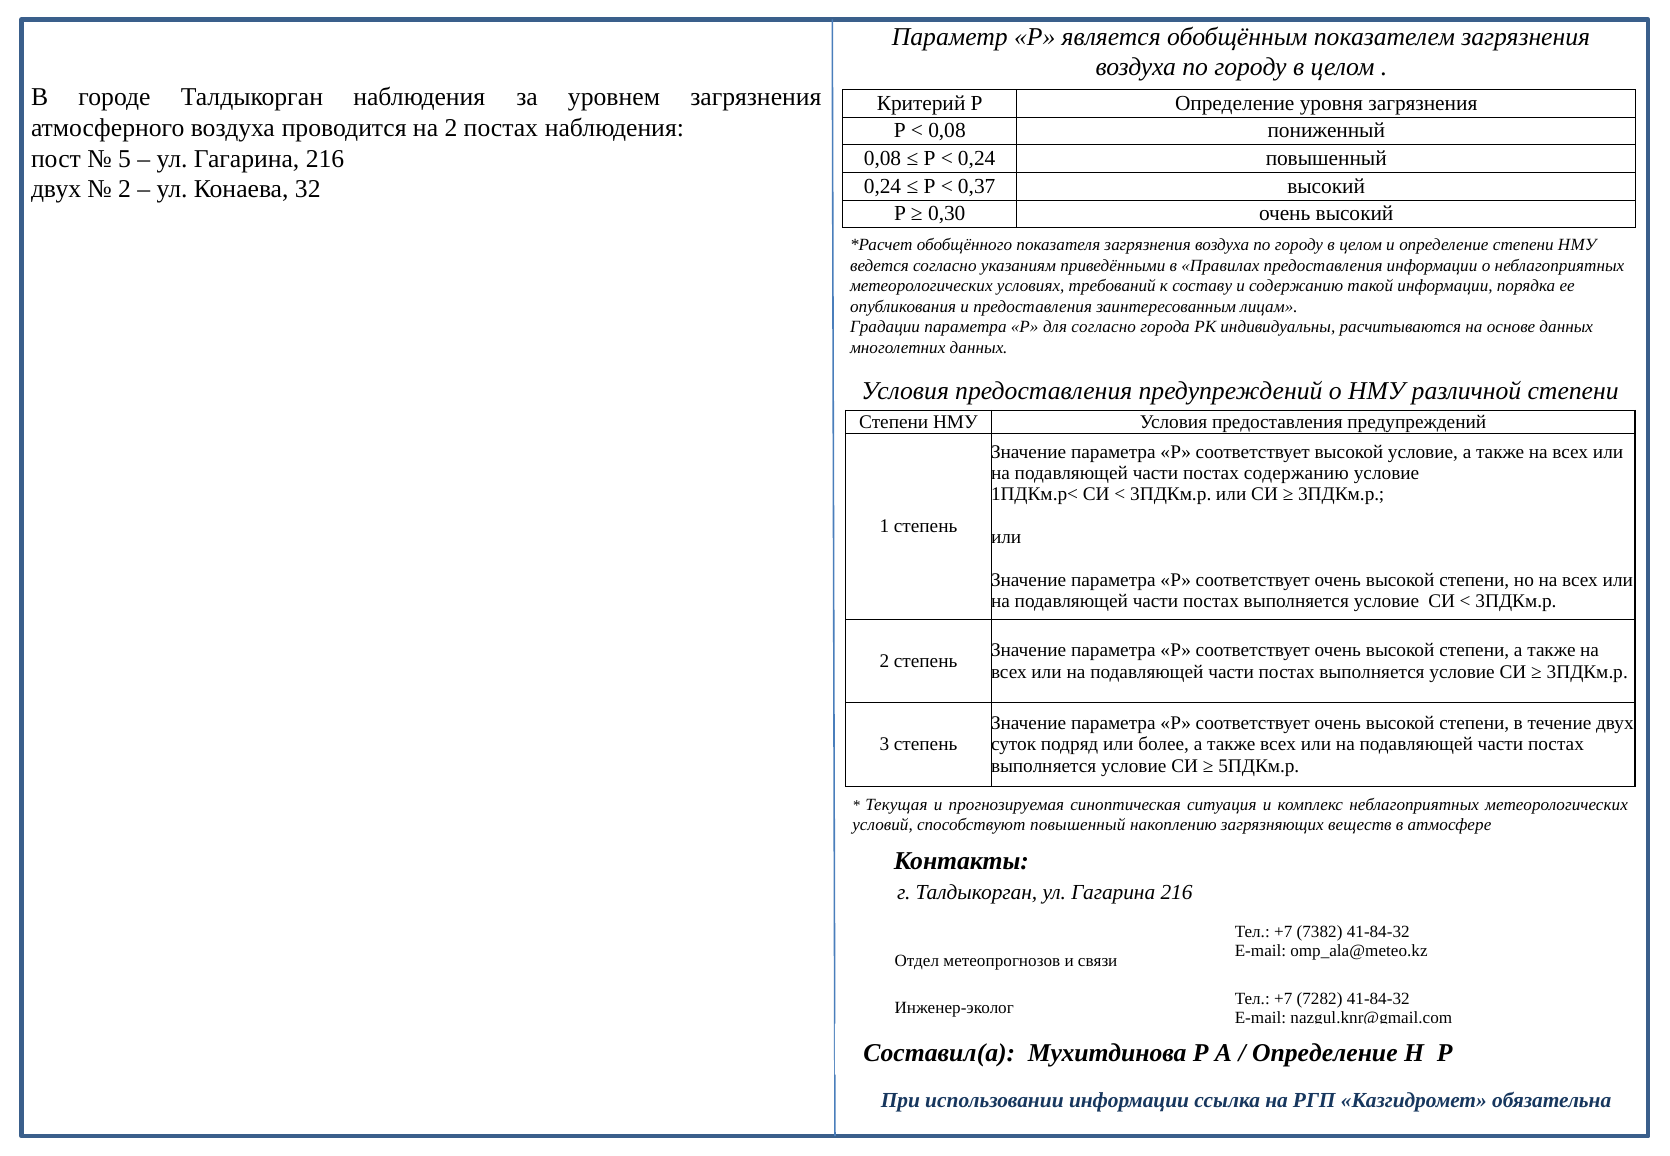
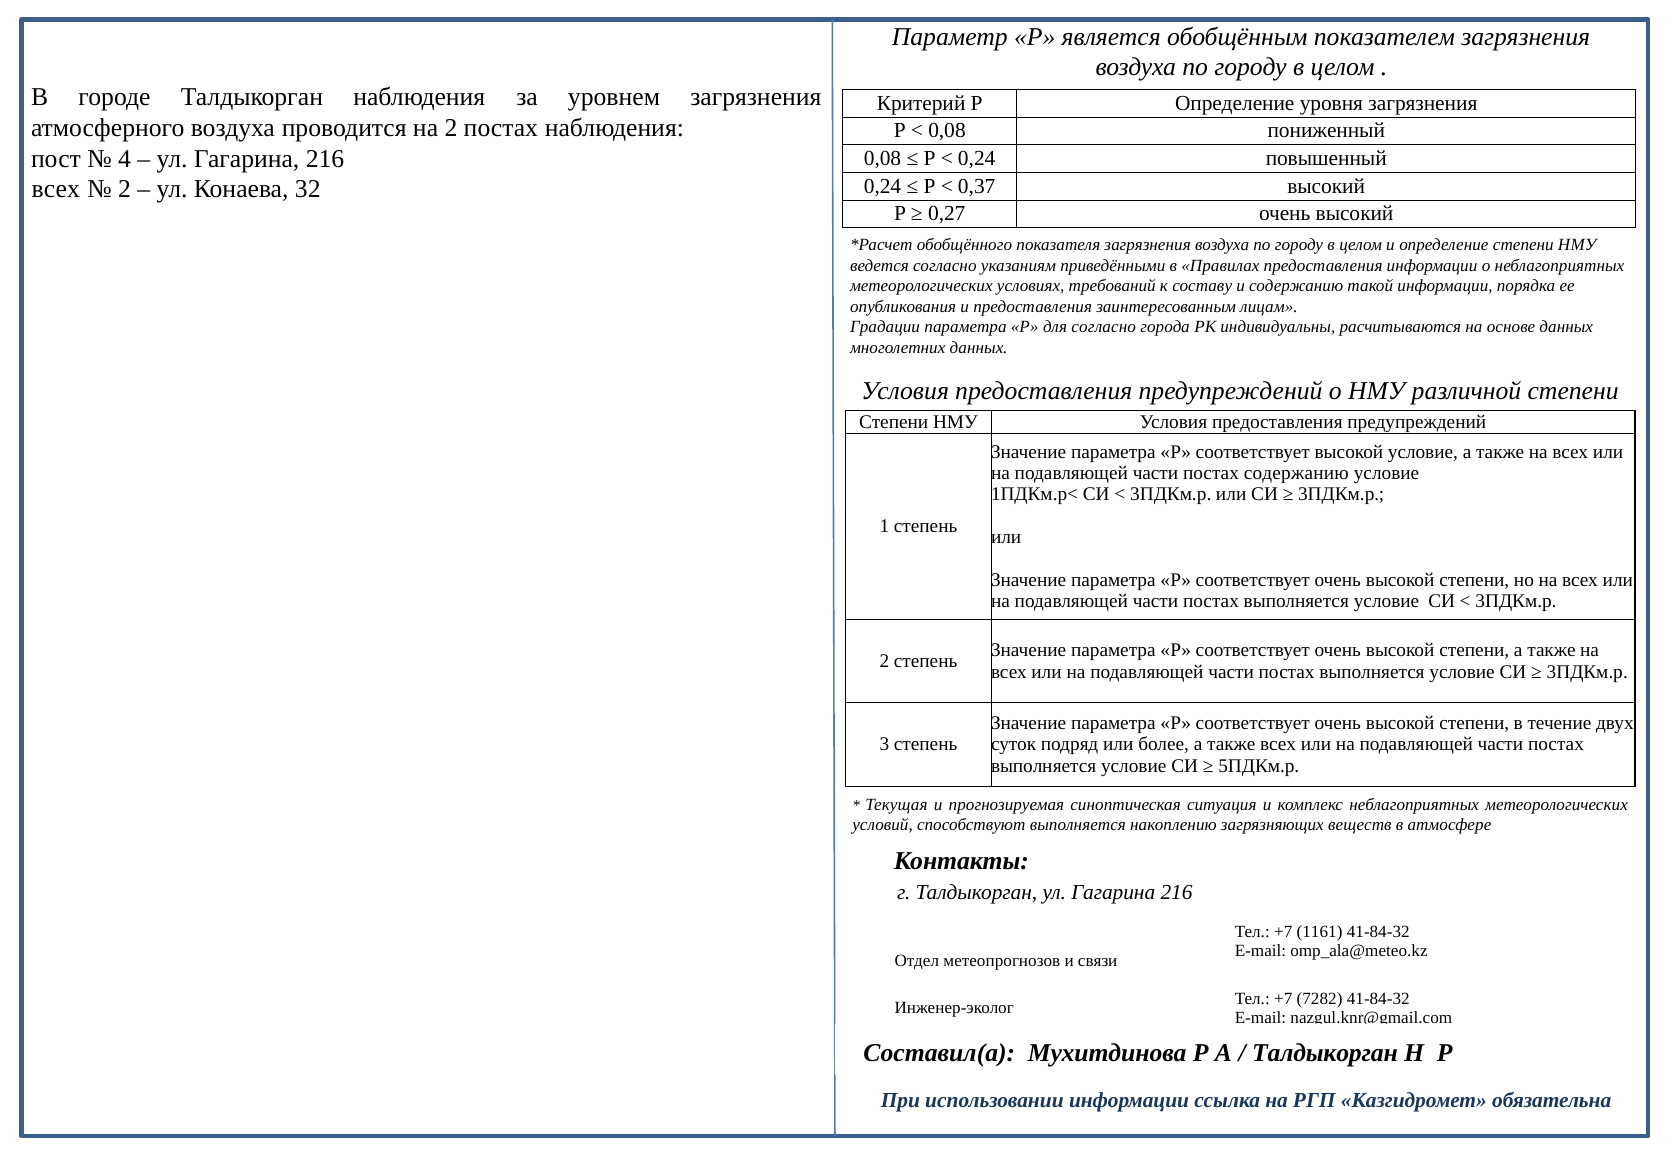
5: 5 -> 4 (124, 159)
двух: двух -> всех (56, 189)
0,30: 0,30 -> 0,27 (947, 214)
способствуют повышенный: повышенный -> выполняется (1078, 825)
7382: 7382 -> 1161 (1320, 932)
Определение: Определение -> Талдыкорган (1325, 1053)
